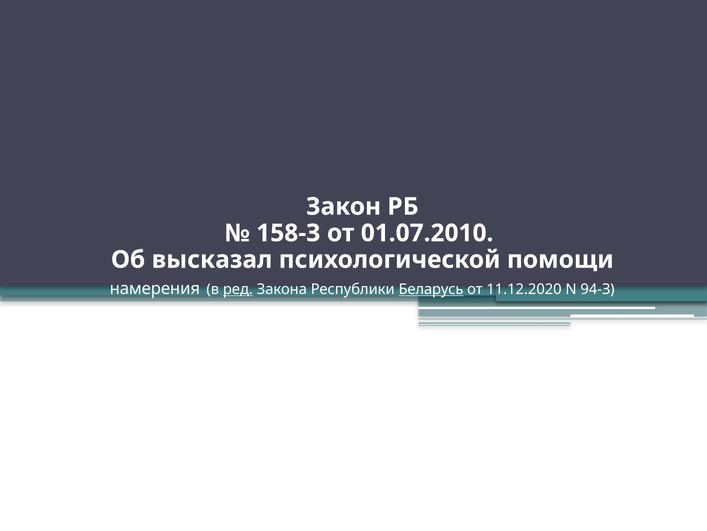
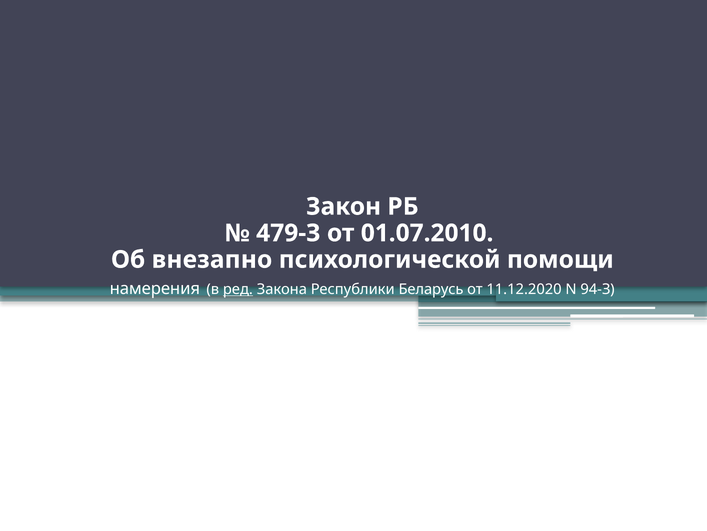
158-З: 158-З -> 479-З (288, 233)
высказал: высказал -> внезапно (212, 259)
Беларусь underline: present -> none (431, 289)
